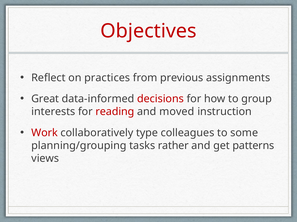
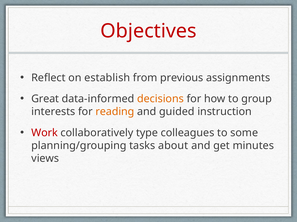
practices: practices -> establish (107, 78)
decisions colour: red -> orange (160, 99)
reading colour: red -> orange (115, 112)
moved: moved -> guided (177, 112)
rather: rather -> about (173, 146)
patterns: patterns -> minutes (253, 146)
